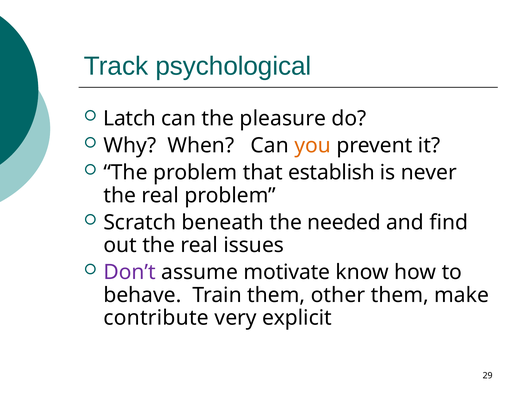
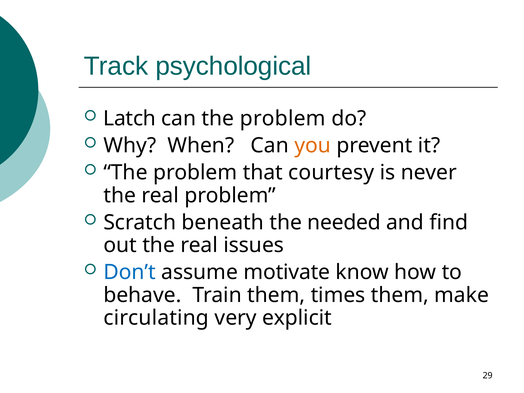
can the pleasure: pleasure -> problem (283, 119)
establish: establish -> courtesy (331, 173)
Don’t colour: purple -> blue (130, 272)
other: other -> times (338, 295)
contribute: contribute -> circulating (156, 318)
